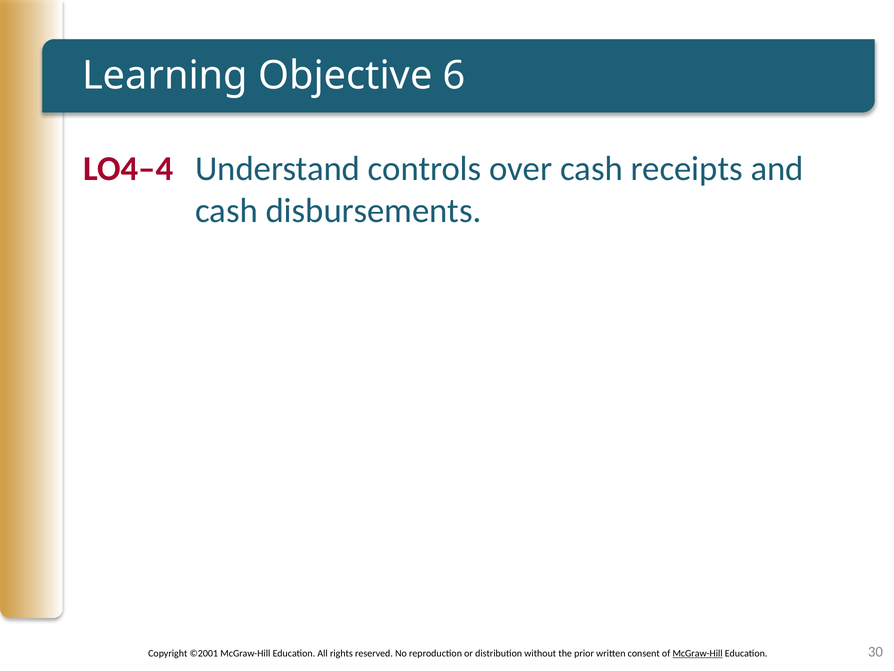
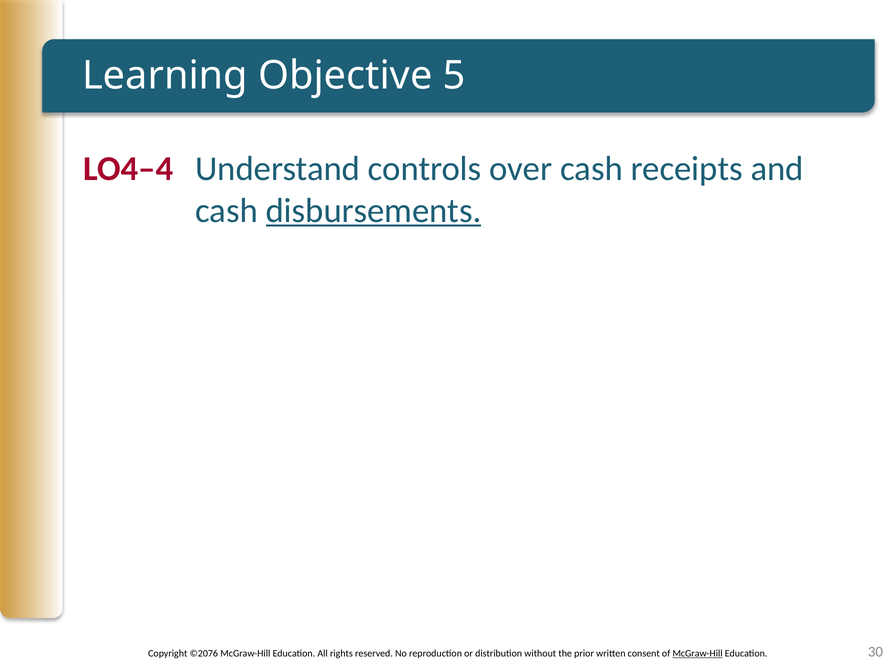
6: 6 -> 5 (454, 76)
disbursements underline: none -> present (374, 210)
©2001: ©2001 -> ©2076 (204, 653)
